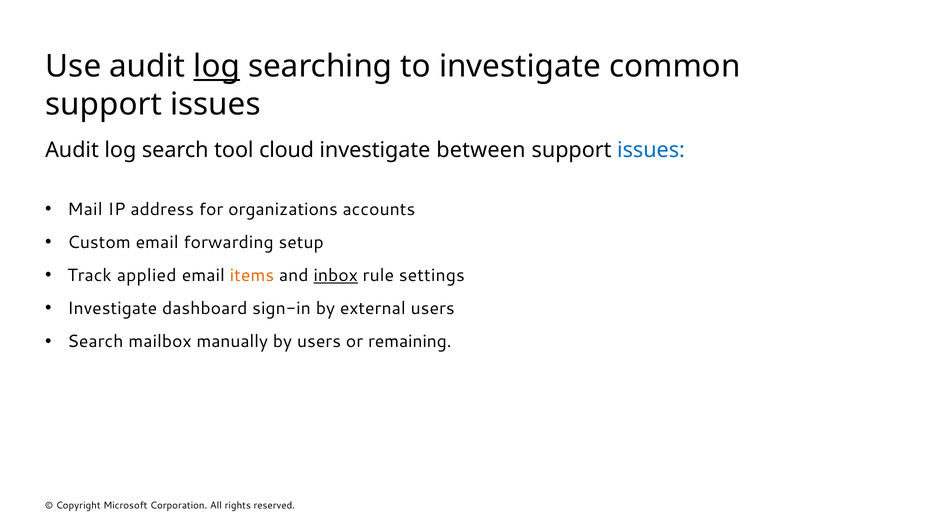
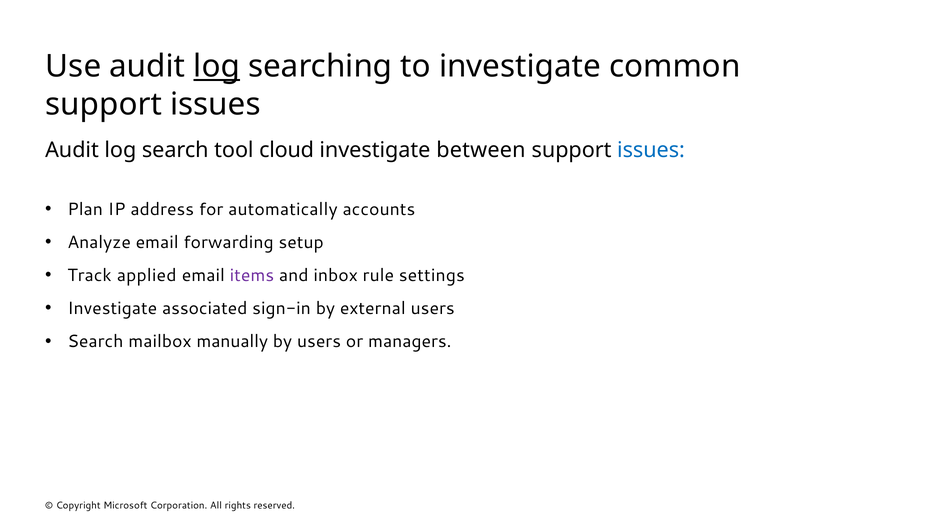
Mail: Mail -> Plan (85, 209)
organizations: organizations -> automatically (283, 209)
Custom: Custom -> Analyze (99, 242)
items colour: orange -> purple (252, 275)
inbox underline: present -> none (336, 275)
dashboard: dashboard -> associated (205, 308)
remaining: remaining -> managers (410, 341)
